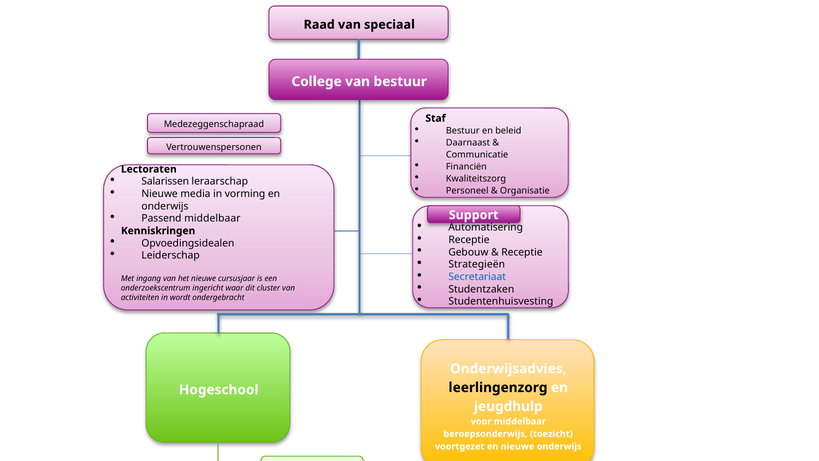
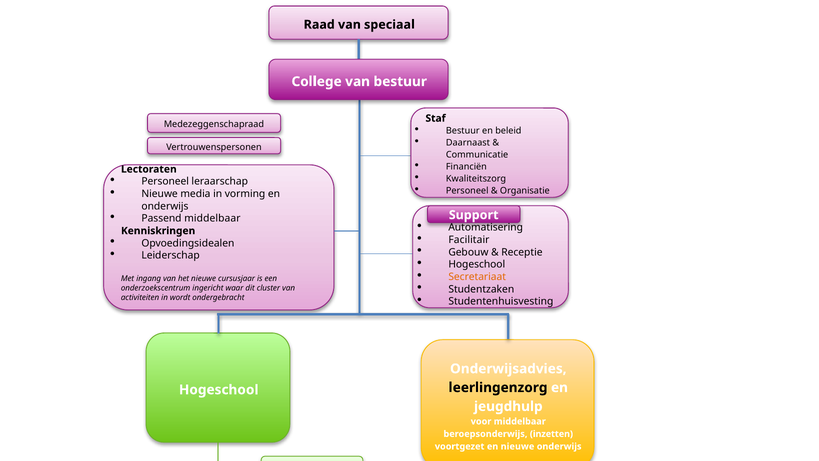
Salarissen: Salarissen -> Personeel (165, 181)
Receptie: Receptie -> Facilitair (469, 240)
Strategieën: Strategieën -> Hogeschool (477, 264)
Secretariaat colour: blue -> orange (477, 277)
toezicht: toezicht -> inzetten (551, 434)
